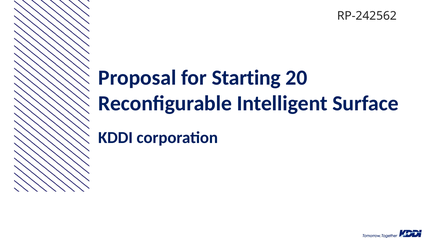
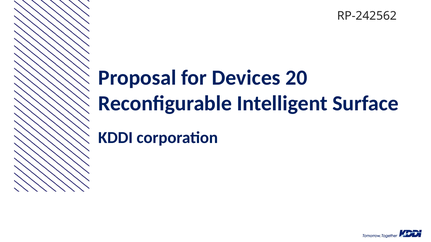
Starting: Starting -> Devices (246, 78)
